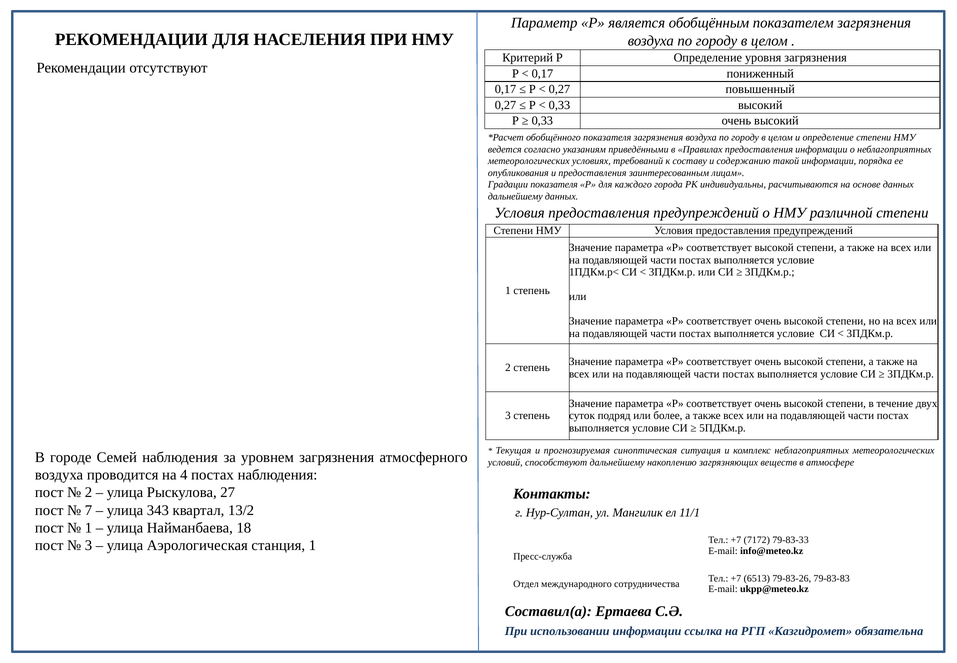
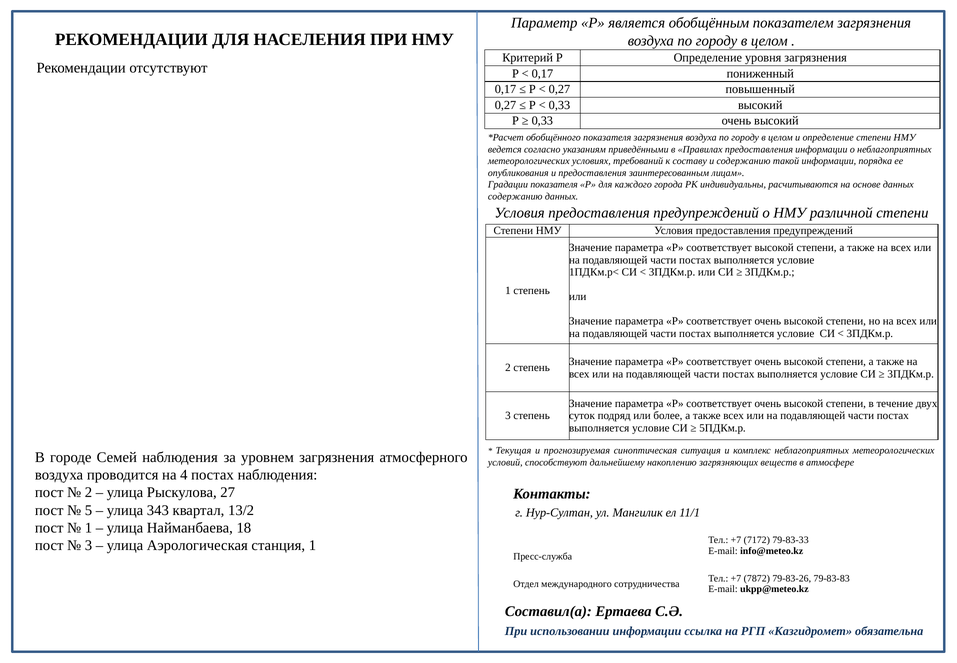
дальнейшему: дальнейшему -> содержанию (515, 196)
7: 7 -> 5 (88, 510)
6513: 6513 -> 7872 (757, 578)
